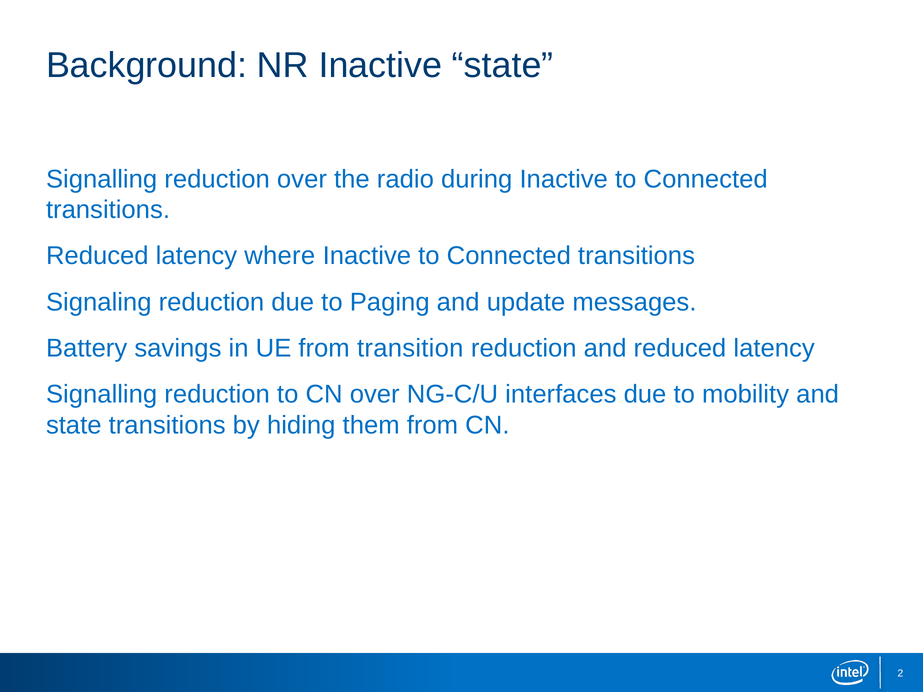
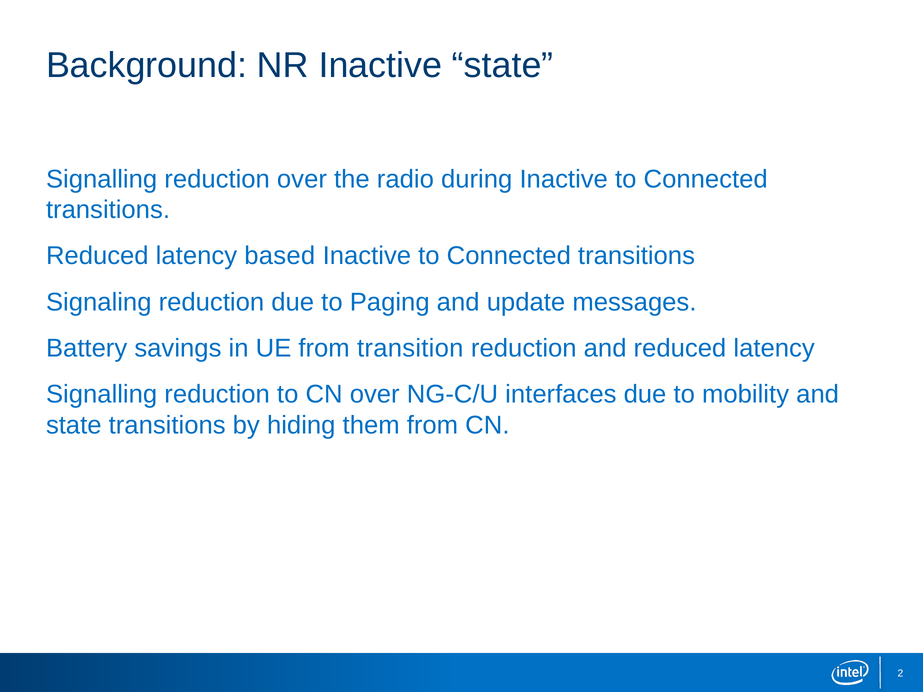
where: where -> based (280, 256)
